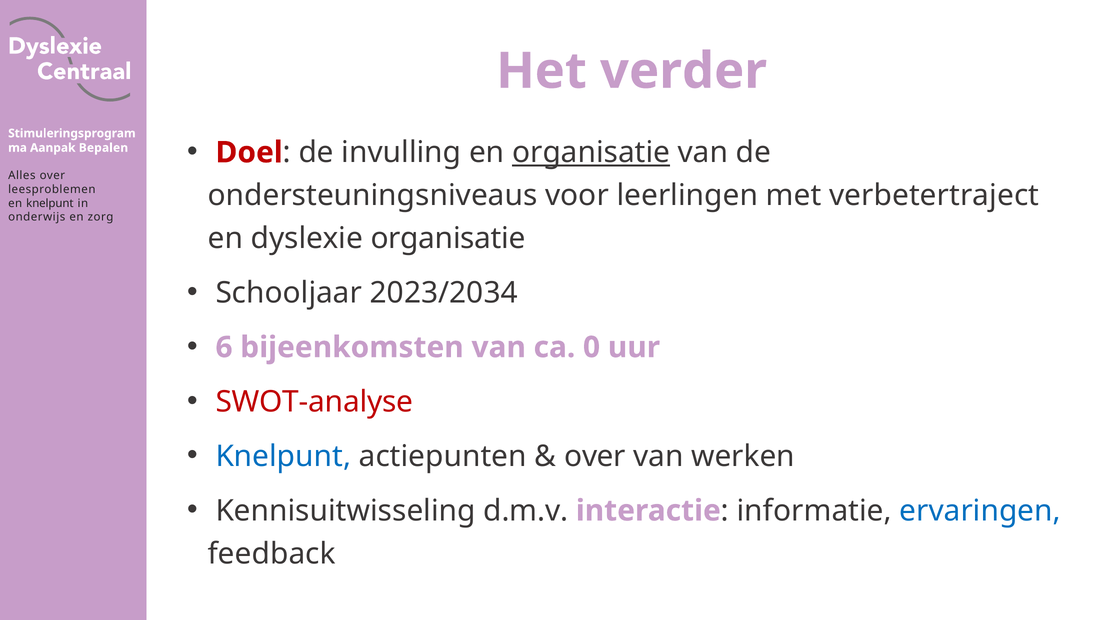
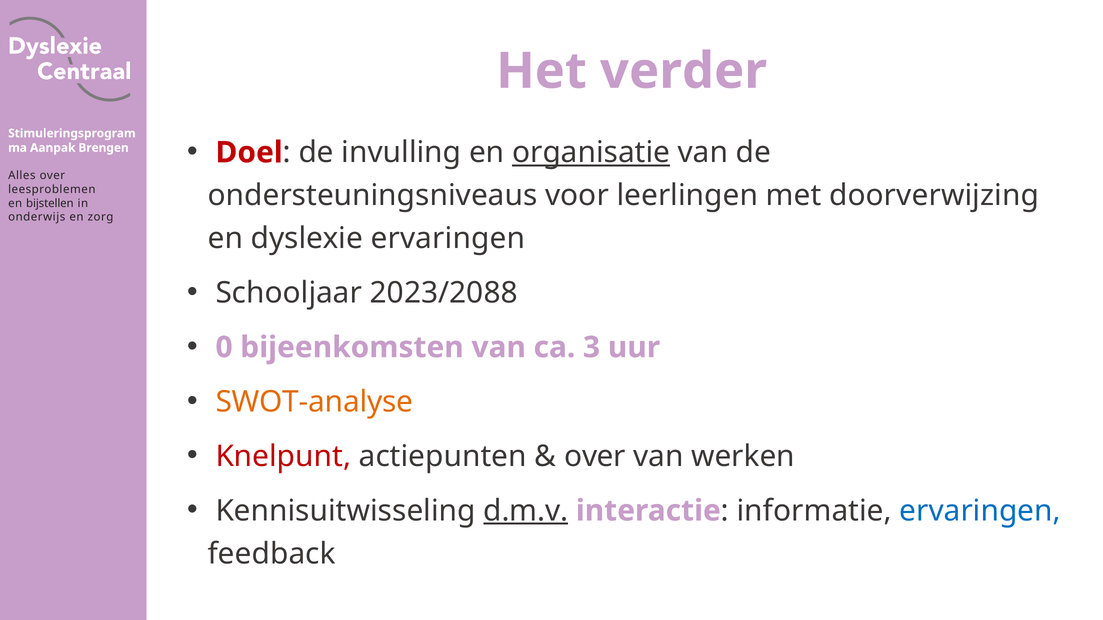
Bepalen: Bepalen -> Brengen (104, 148)
verbetertraject: verbetertraject -> doorverwijzing (934, 196)
en knelpunt: knelpunt -> bijstellen (50, 203)
dyslexie organisatie: organisatie -> ervaringen (448, 239)
2023/2034: 2023/2034 -> 2023/2088 (444, 293)
6: 6 -> 0 (224, 348)
0: 0 -> 3 (592, 348)
SWOT-analyse colour: red -> orange (314, 402)
Knelpunt colour: blue -> red (283, 457)
d.m.v underline: none -> present (526, 511)
